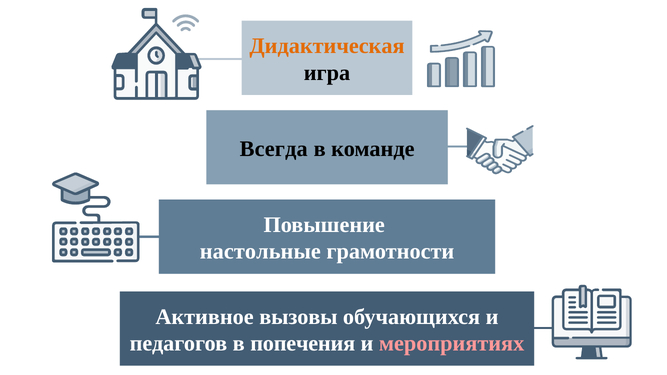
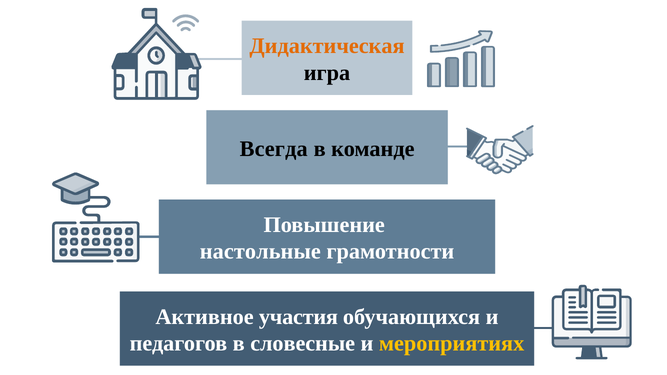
вызовы: вызовы -> участия (298, 317)
попечения: попечения -> словесные (303, 344)
мероприятиях colour: pink -> yellow (452, 344)
